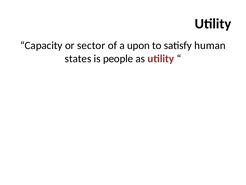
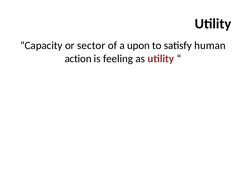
states: states -> action (78, 59)
people: people -> feeling (118, 59)
